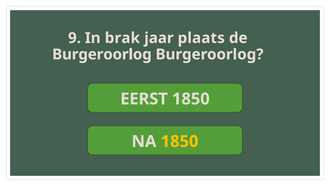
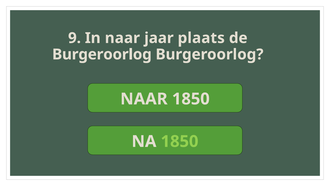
In brak: brak -> naar (122, 38)
EERST: EERST -> NAAR (144, 99)
1850 colour: yellow -> light green (180, 141)
